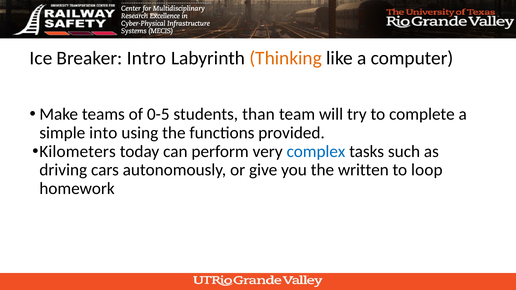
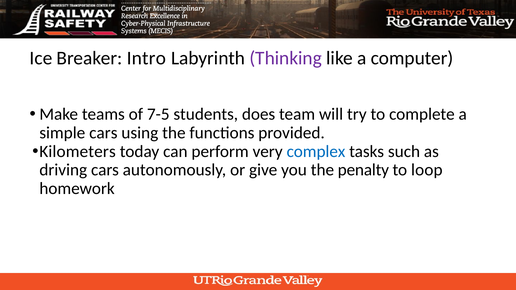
Thinking colour: orange -> purple (286, 58)
0-5: 0-5 -> 7-5 (158, 114)
than: than -> does (259, 114)
simple into: into -> cars (103, 133)
written: written -> penalty (363, 170)
